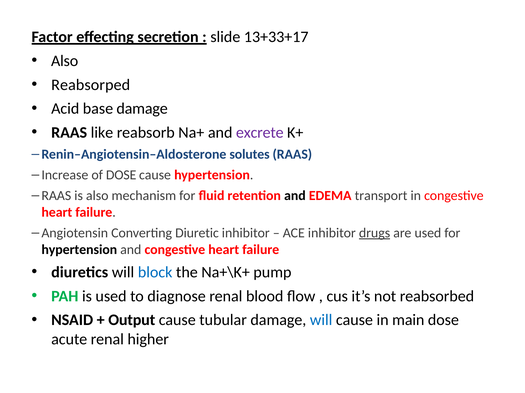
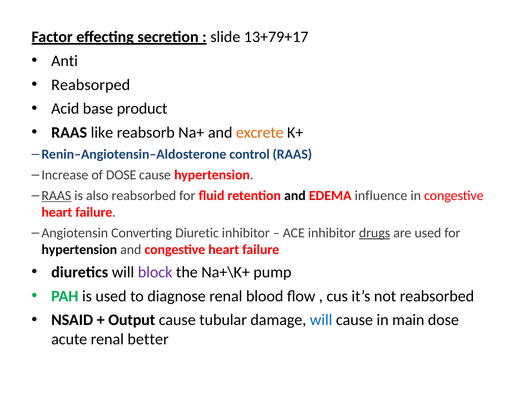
13+33+17: 13+33+17 -> 13+79+17 (276, 37)
Also: Also -> Anti (65, 61)
base damage: damage -> product (142, 109)
excrete colour: purple -> orange (260, 133)
solutes: solutes -> control (250, 155)
RAAS underline: none -> present (56, 196)
also mechanism: mechanism -> reabsorbed (144, 196)
transport: transport -> influence (381, 196)
block colour: blue -> purple (155, 273)
higher: higher -> better (148, 340)
